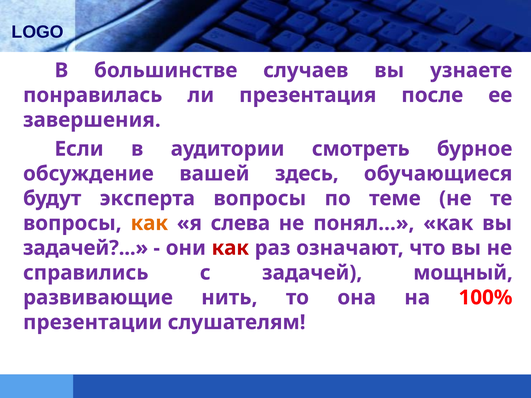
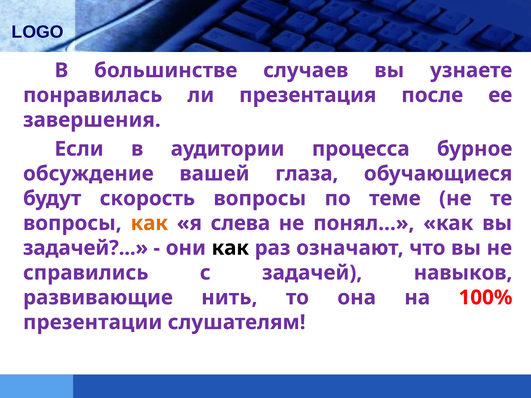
смотреть: смотреть -> процесса (361, 149)
здесь: здесь -> глаза (307, 174)
эксперта: эксперта -> скорость (147, 199)
как colour: red -> black (230, 248)
мощный: мощный -> навыков (463, 273)
